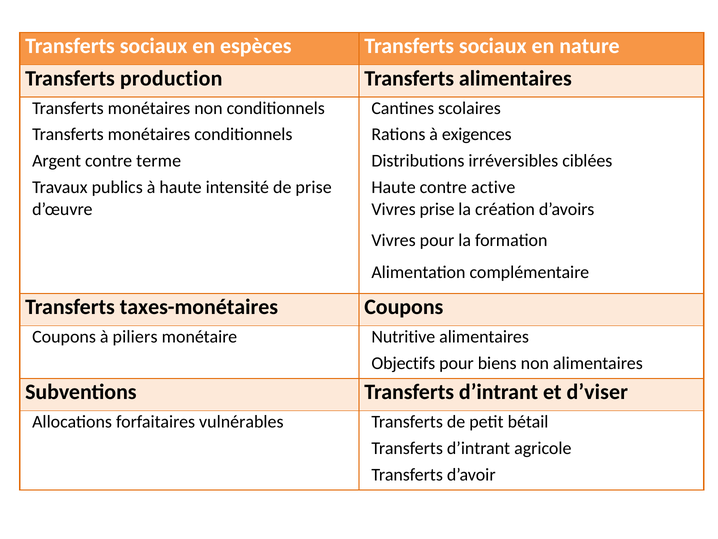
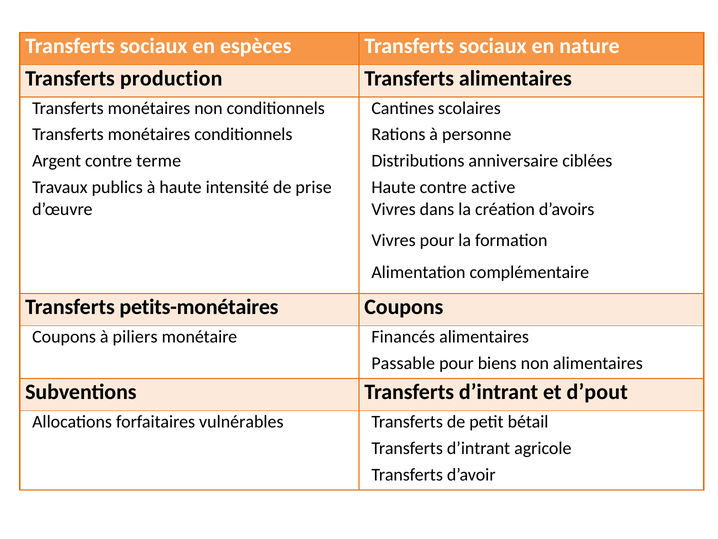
exigences: exigences -> personne (477, 134)
irréversibles: irréversibles -> anniversaire (513, 161)
Vivres prise: prise -> dans (437, 209)
taxes-monétaires: taxes-monétaires -> petits-monétaires (199, 307)
Nutritive: Nutritive -> Financés (403, 337)
Objectifs: Objectifs -> Passable (403, 363)
d’viser: d’viser -> d’pout (597, 392)
